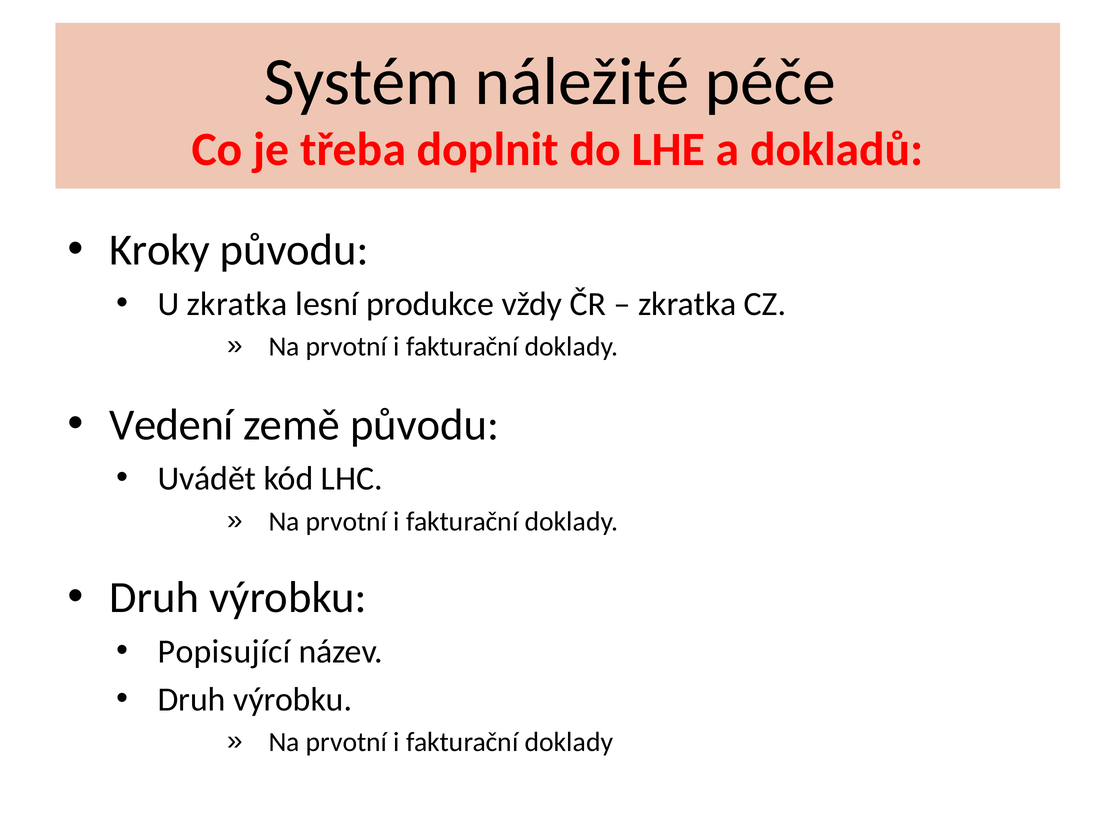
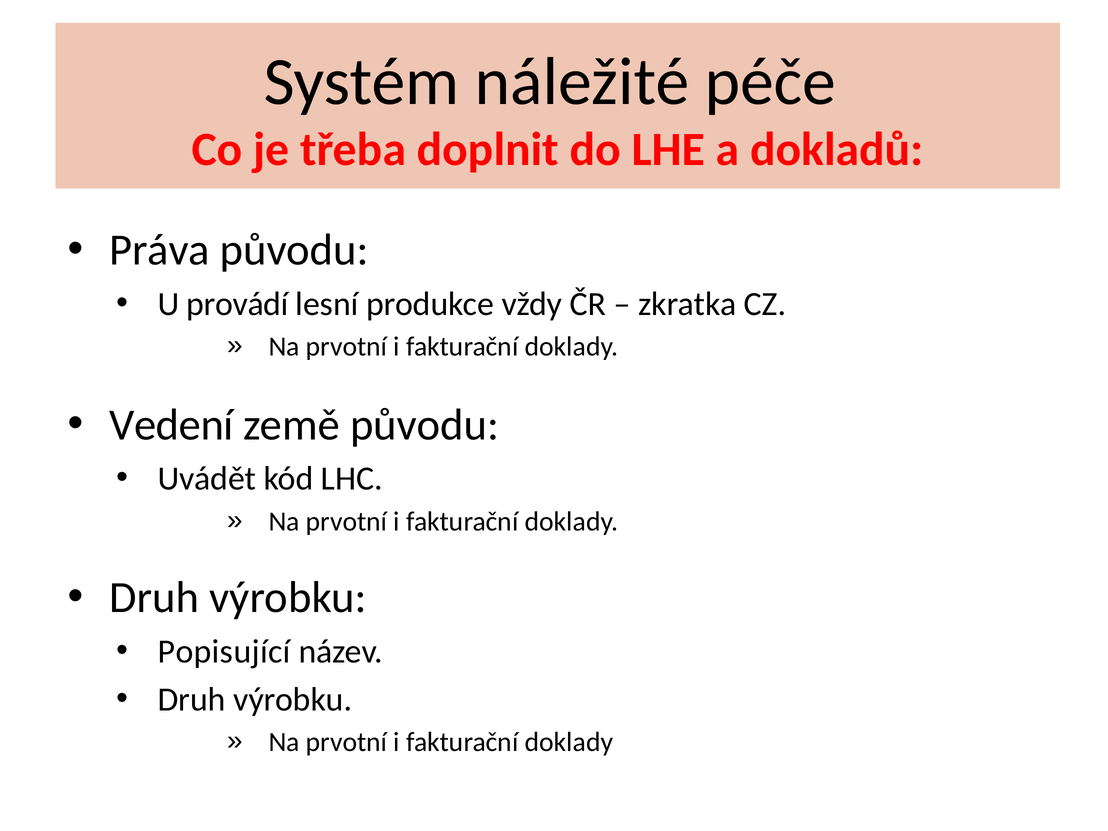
Kroky: Kroky -> Práva (160, 250)
U zkratka: zkratka -> provádí (237, 304)
